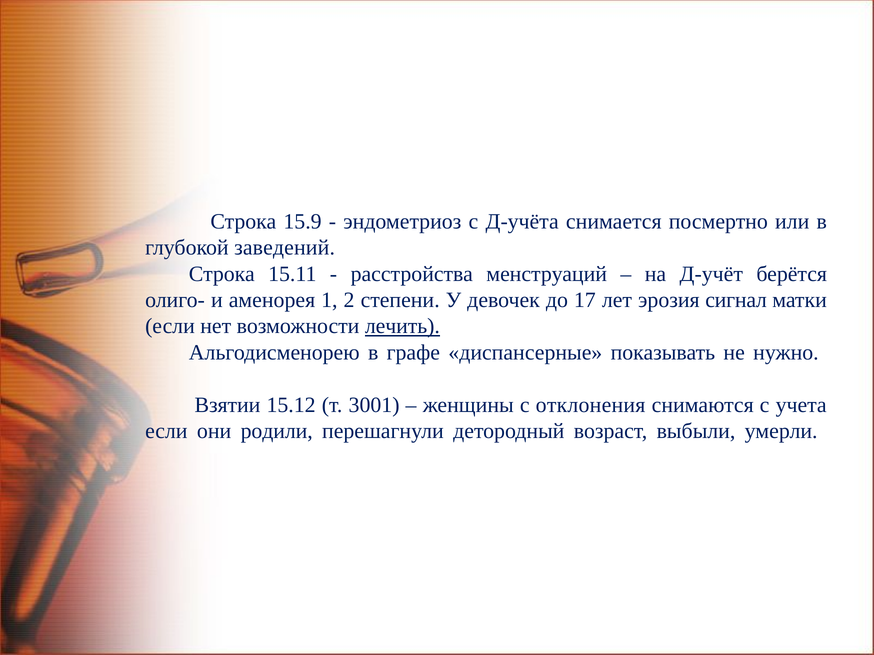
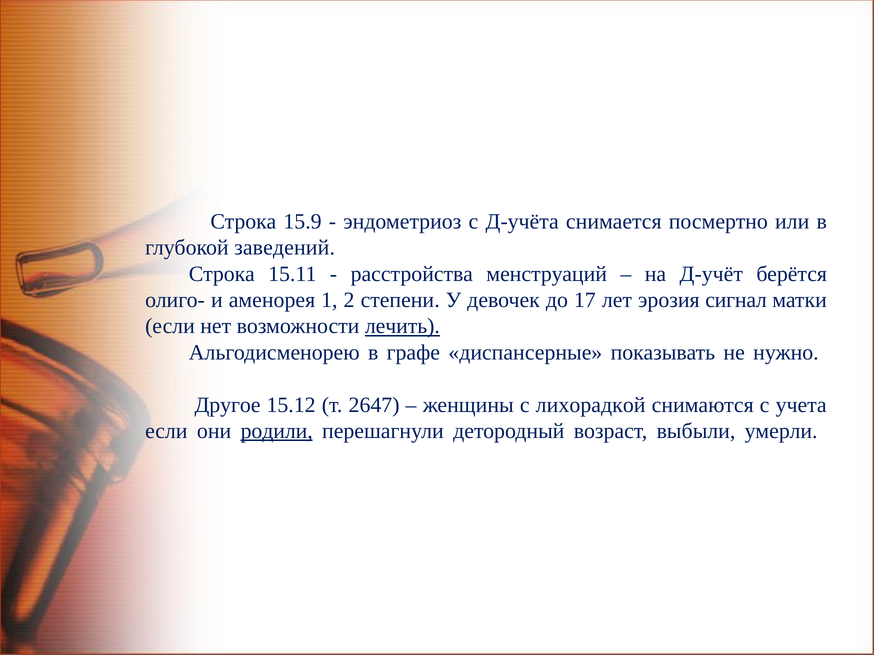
Взятии: Взятии -> Другое (227, 405)
3001: 3001 -> 2647 (374, 405)
отклонения: отклонения -> лихорадкой (591, 405)
родили underline: none -> present (277, 431)
